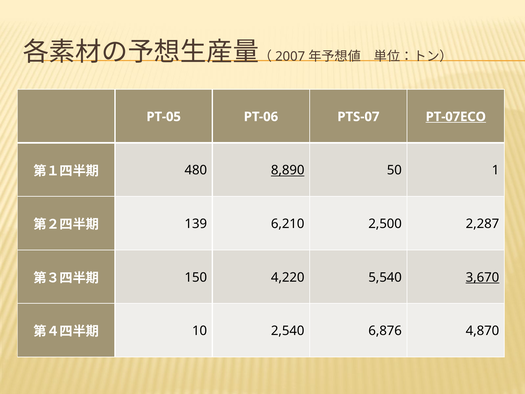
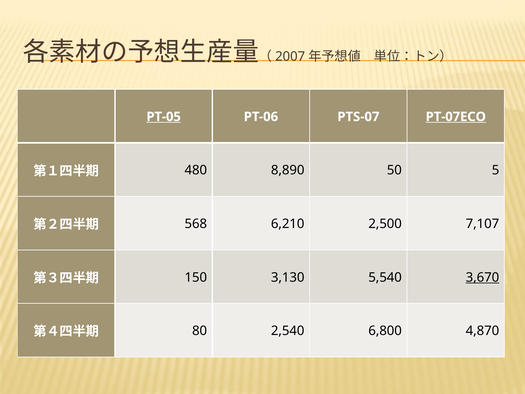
PT-05 underline: none -> present (164, 117)
8,890 underline: present -> none (288, 170)
1: 1 -> 5 (496, 170)
139: 139 -> 568 (196, 224)
2,287: 2,287 -> 7,107 (482, 224)
4,220: 4,220 -> 3,130 (288, 277)
10: 10 -> 80 (200, 331)
6,876: 6,876 -> 6,800 (385, 331)
